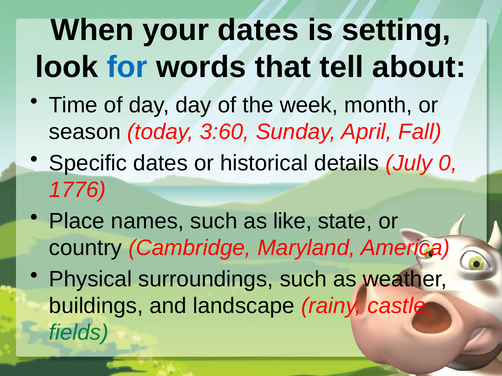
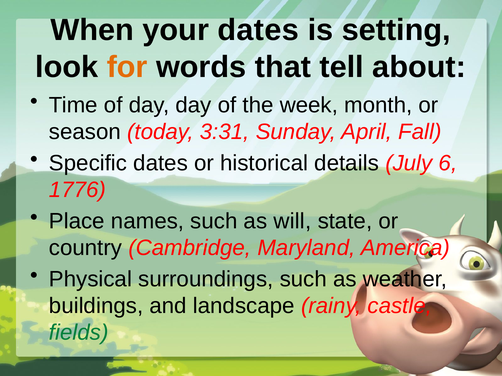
for colour: blue -> orange (127, 67)
3:60: 3:60 -> 3:31 (225, 132)
0: 0 -> 6 (448, 163)
like: like -> will (292, 221)
